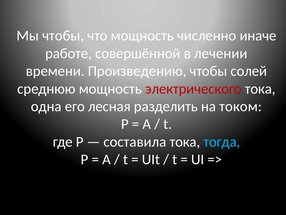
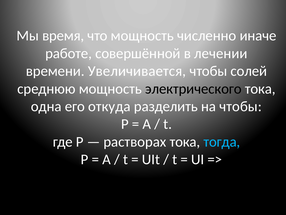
Мы чтобы: чтобы -> время (63, 36)
Произведению: Произведению -> Увеличивается (137, 71)
электрического colour: red -> black (193, 89)
лесная: лесная -> откуда (109, 106)
на током: током -> чтобы (241, 106)
составила: составила -> растворах (135, 141)
